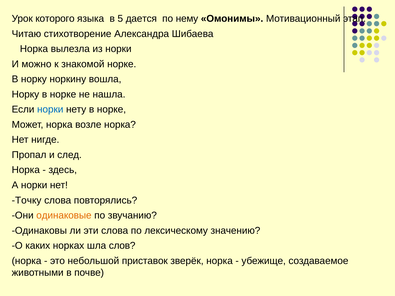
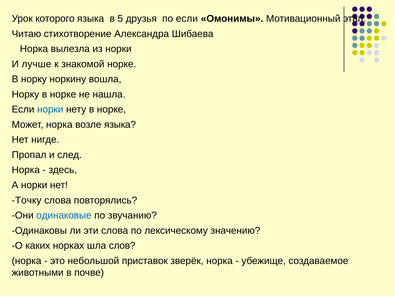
дается: дается -> друзья (141, 19)
по нему: нему -> если (187, 19)
можно: можно -> лучше (36, 64)
возле норка: норка -> языка (120, 125)
одинаковые colour: orange -> blue (64, 216)
